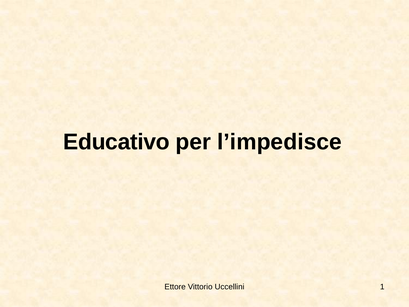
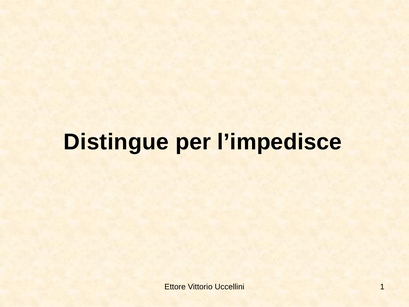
Educativo: Educativo -> Distingue (116, 142)
